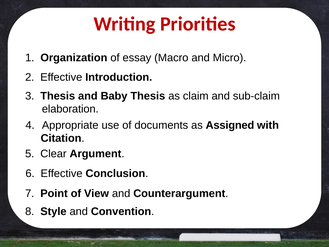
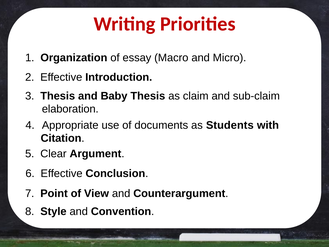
Assigned: Assigned -> Students (230, 125)
